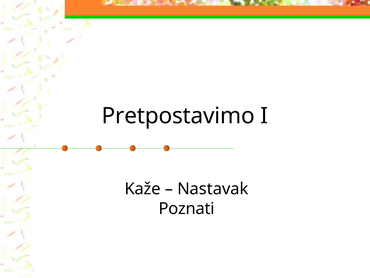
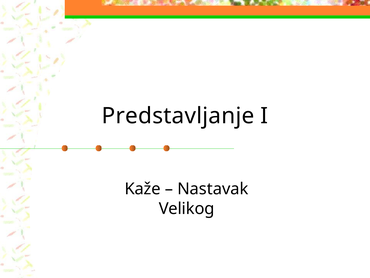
Pretpostavimo: Pretpostavimo -> Predstavljanje (178, 116)
Poznati: Poznati -> Velikog (187, 208)
